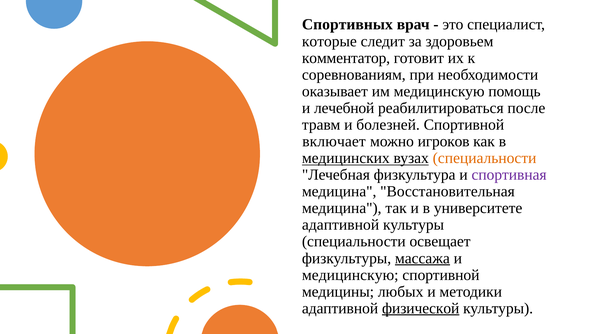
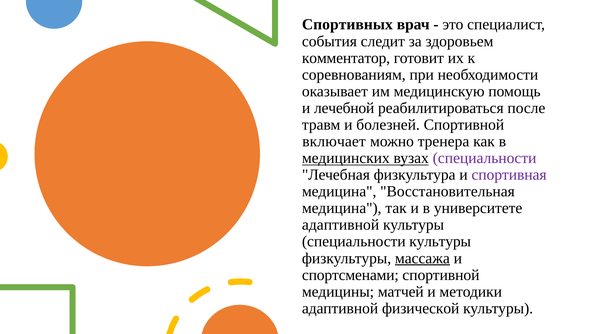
которые: которые -> события (329, 41)
игроков: игроков -> тренера (444, 142)
специальности colour: orange -> purple (485, 158)
специальности освещает: освещает -> культуры (440, 242)
медицинскую: медицинскую -> спортсменами (350, 275)
любых: любых -> матчей (401, 292)
физической underline: present -> none (421, 309)
